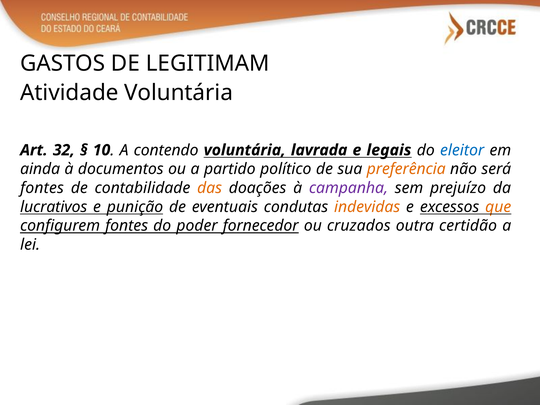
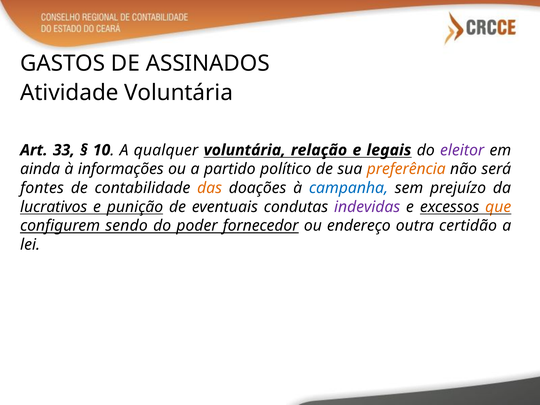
LEGITIMAM: LEGITIMAM -> ASSINADOS (208, 63)
32: 32 -> 33 (64, 150)
contendo: contendo -> qualquer (166, 150)
lavrada: lavrada -> relação (319, 150)
eleitor colour: blue -> purple (462, 150)
documentos: documentos -> informações (121, 169)
campanha colour: purple -> blue (348, 188)
indevidas colour: orange -> purple (367, 207)
configurem fontes: fontes -> sendo (127, 226)
cruzados: cruzados -> endereço (359, 226)
